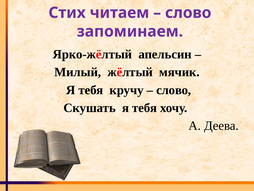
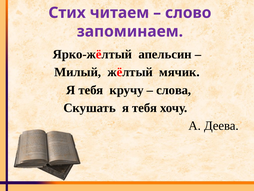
слово: слово -> слова (174, 90)
